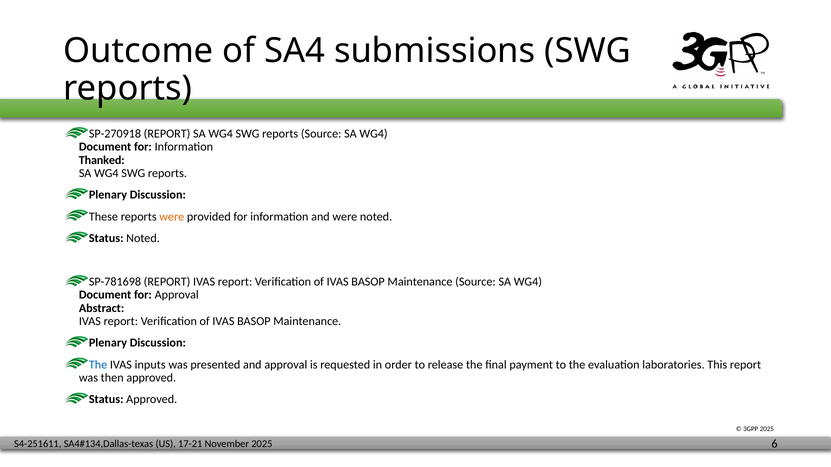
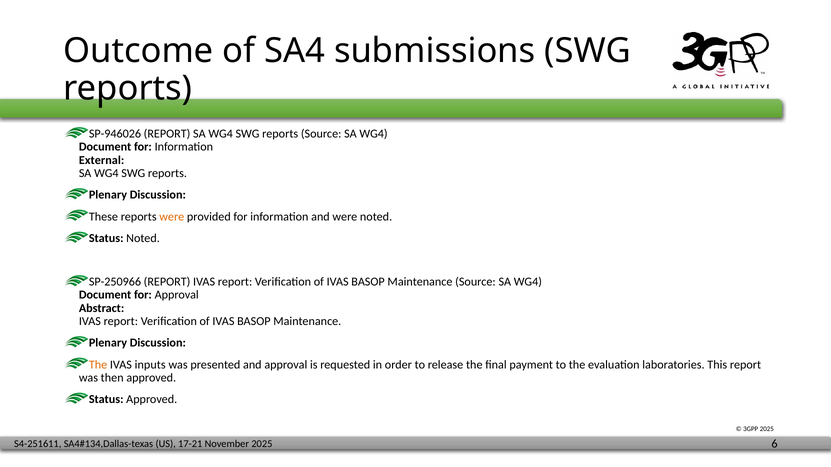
SP-270918: SP-270918 -> SP-946026 (115, 134)
Thanked: Thanked -> External (102, 160)
SP-781698: SP-781698 -> SP-250966 (115, 282)
The colour: blue -> orange (98, 365)
